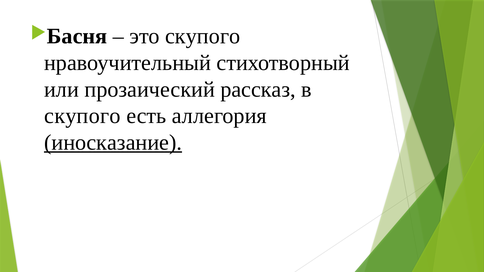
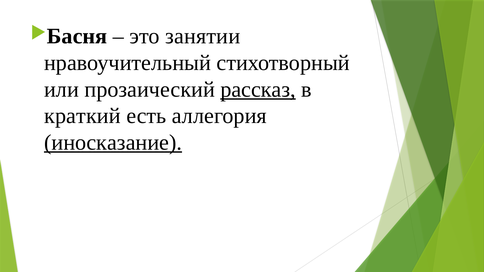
это скупого: скупого -> занятии (203, 36)
рассказ underline: none -> present (258, 89)
скупого: скупого -> краткий (82, 116)
